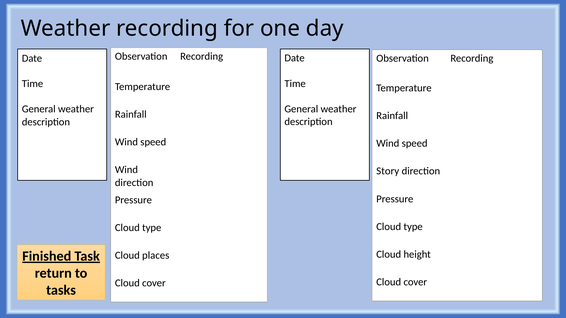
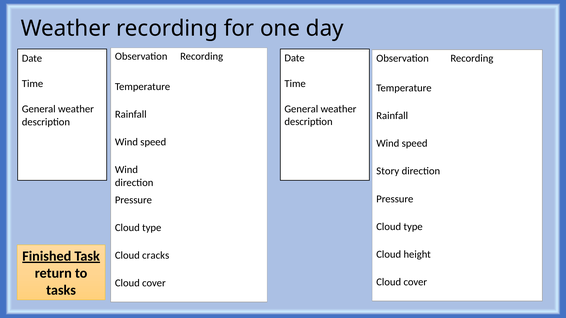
places: places -> cracks (156, 256)
